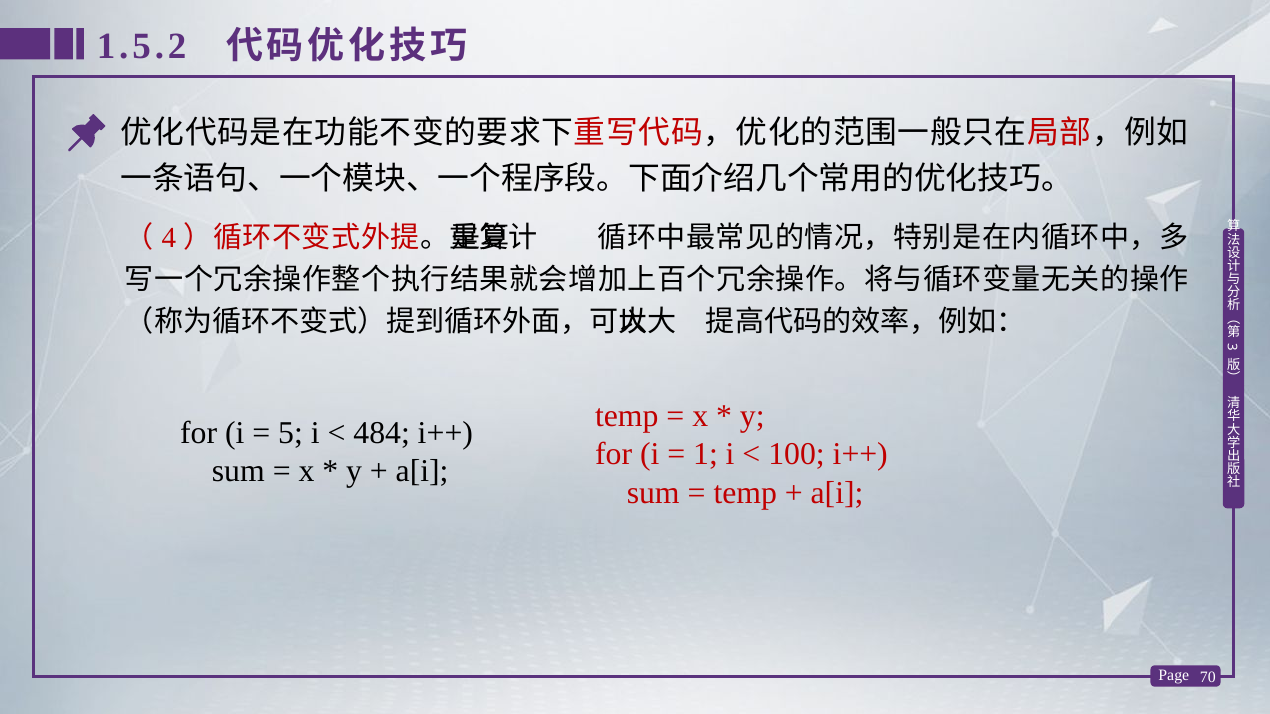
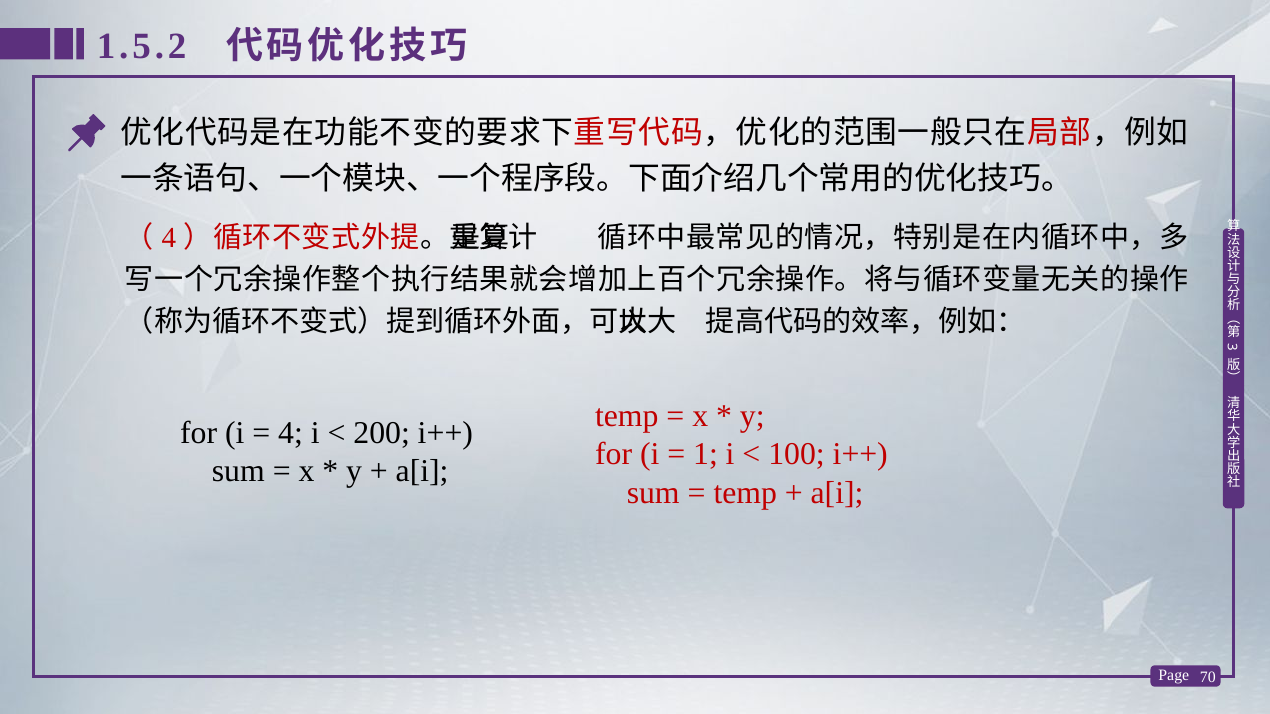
5: 5 -> 4 (291, 433)
484: 484 -> 200 (382, 433)
